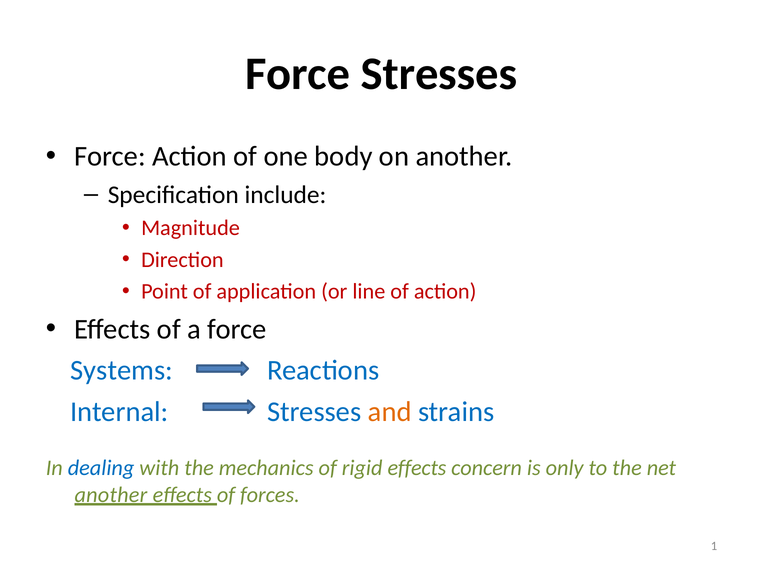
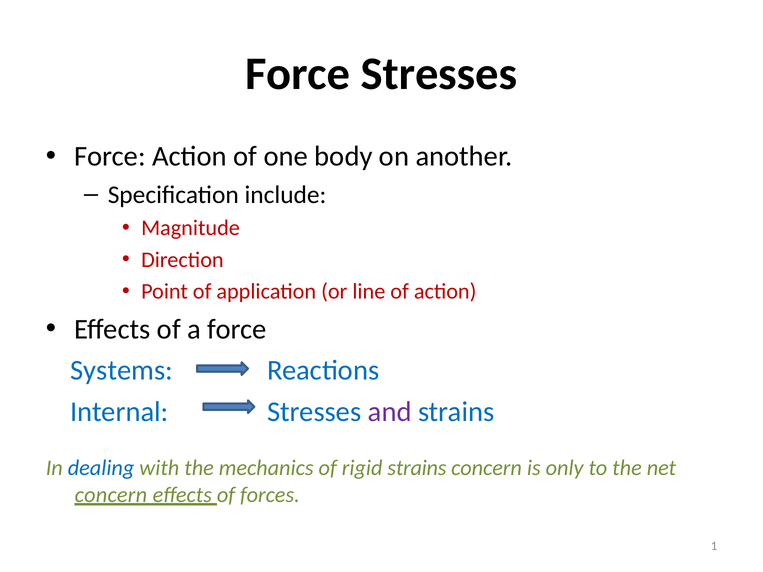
and colour: orange -> purple (390, 412)
rigid effects: effects -> strains (417, 468)
another: another -> concern (111, 495)
